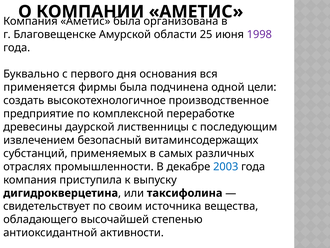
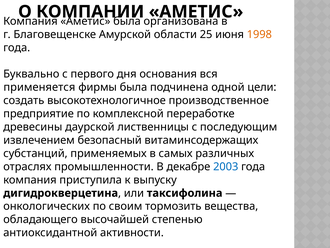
1998 colour: purple -> orange (259, 34)
свидетельствует: свидетельствует -> онкологических (47, 206)
источника: источника -> тормозить (173, 206)
